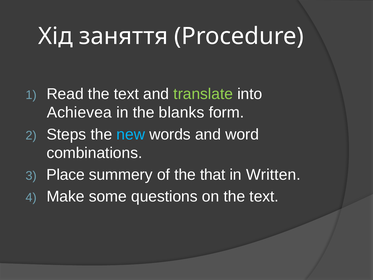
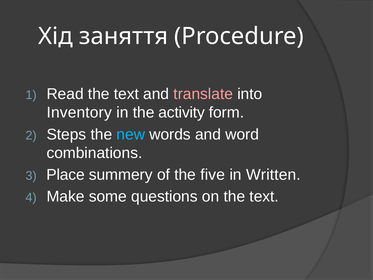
translate colour: light green -> pink (203, 94)
Achievea: Achievea -> Inventory (79, 112)
blanks: blanks -> activity (182, 112)
that: that -> five (213, 175)
